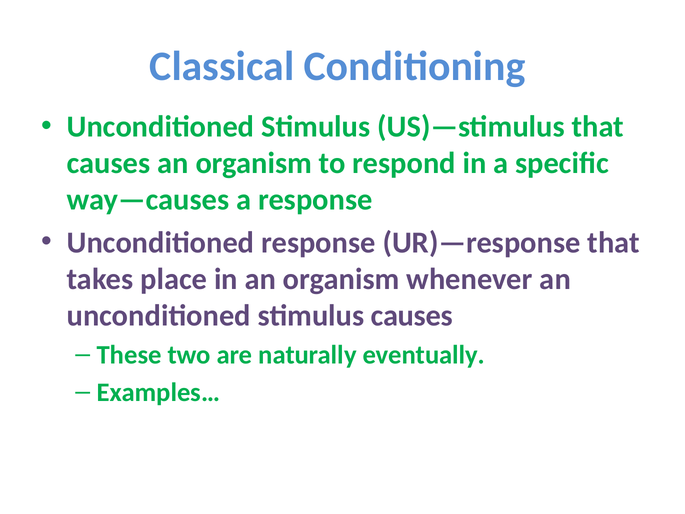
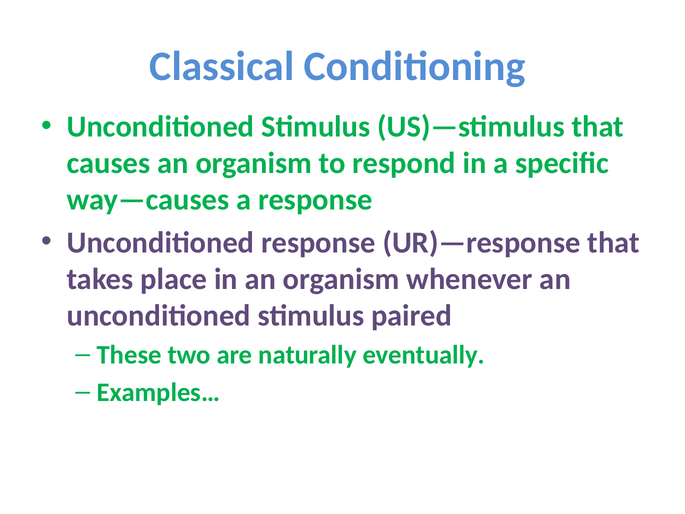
stimulus causes: causes -> paired (412, 316)
